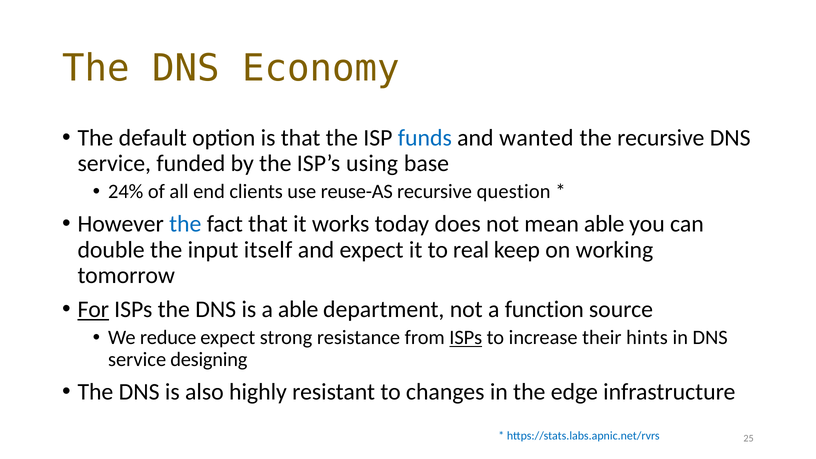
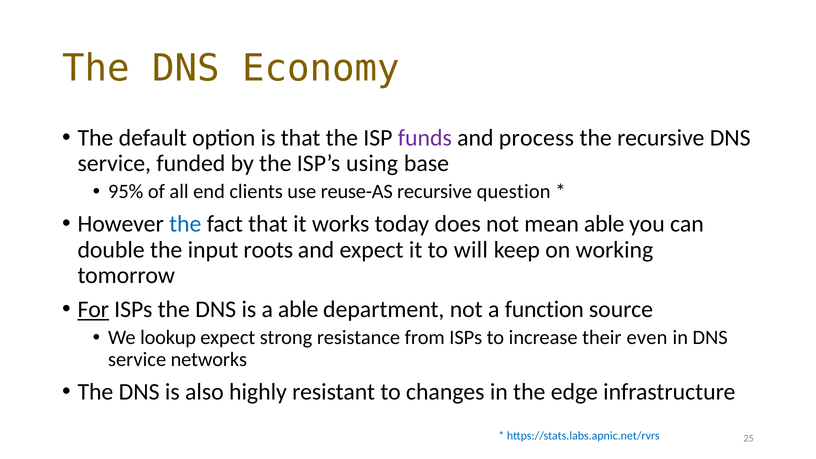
funds colour: blue -> purple (425, 138)
wanted: wanted -> process (536, 138)
24%: 24% -> 95% (126, 192)
itself: itself -> roots (268, 250)
real: real -> will (471, 250)
reduce: reduce -> lookup (168, 338)
ISPs underline: present -> none (466, 338)
hints: hints -> even (647, 338)
designing: designing -> networks (209, 360)
